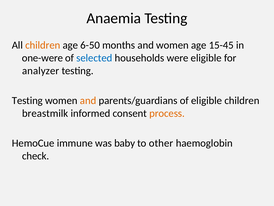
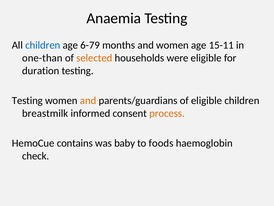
children colour: orange -> blue (43, 45)
6-50: 6-50 -> 6-79 (90, 45)
15-45: 15-45 -> 15-11 (221, 45)
one-were: one-were -> one-than (42, 58)
selected colour: blue -> orange (94, 58)
analyzer: analyzer -> duration (41, 71)
immune: immune -> contains (75, 143)
other: other -> foods (161, 143)
